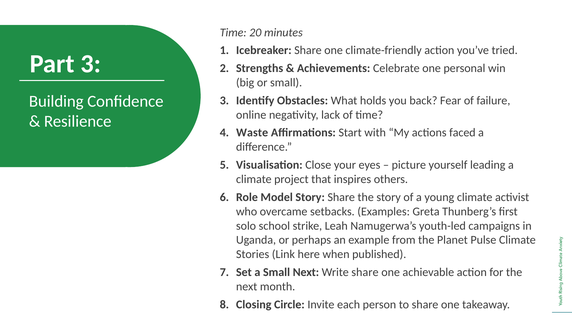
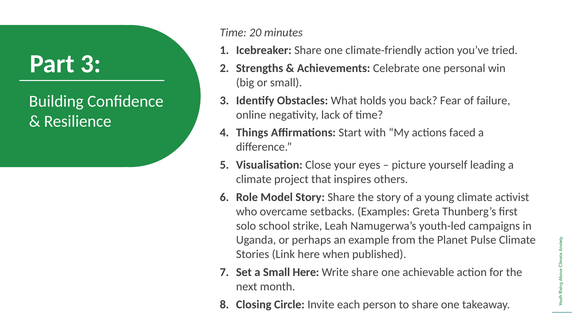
Waste: Waste -> Things (252, 133)
Small Next: Next -> Here (306, 272)
